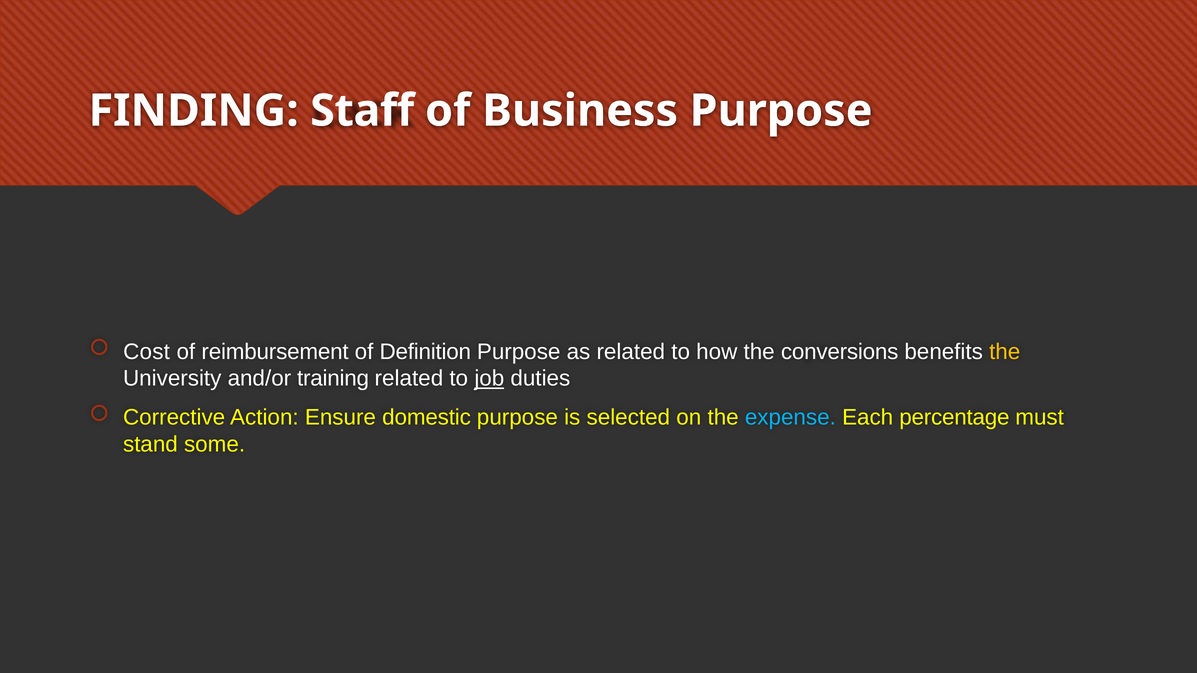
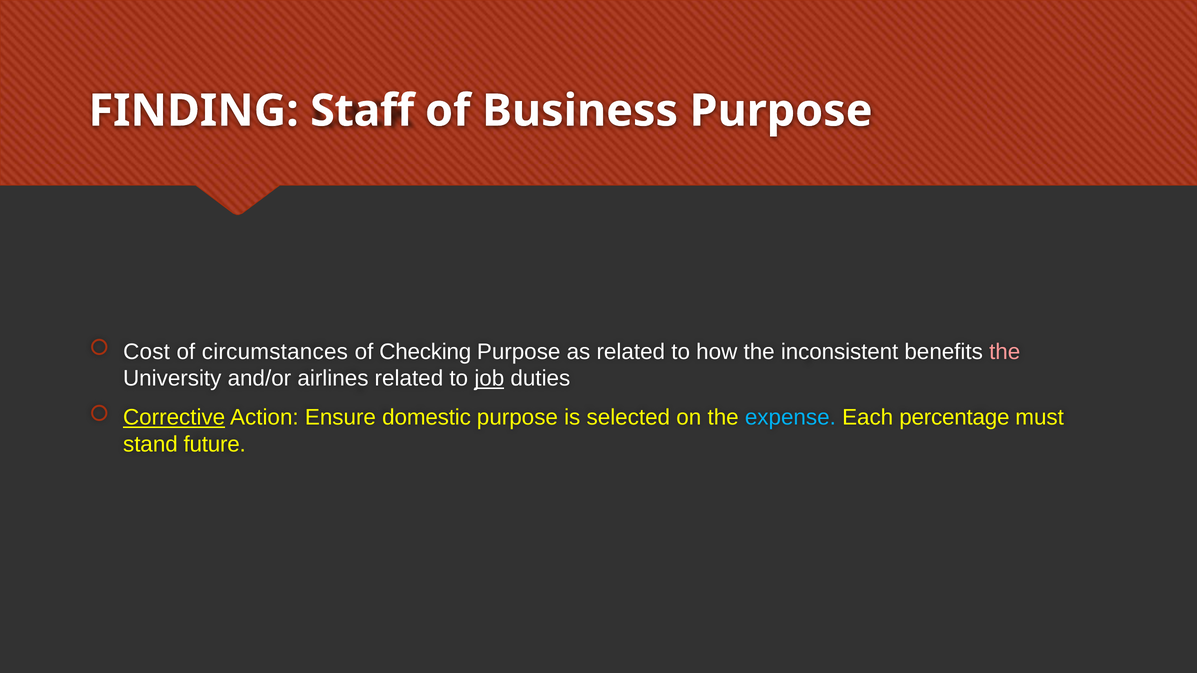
reimbursement: reimbursement -> circumstances (275, 352)
Definition: Definition -> Checking (425, 352)
conversions: conversions -> inconsistent (840, 352)
the colour: yellow -> pink (1005, 352)
training: training -> airlines (333, 379)
Corrective underline: none -> present (174, 418)
some: some -> future (215, 445)
